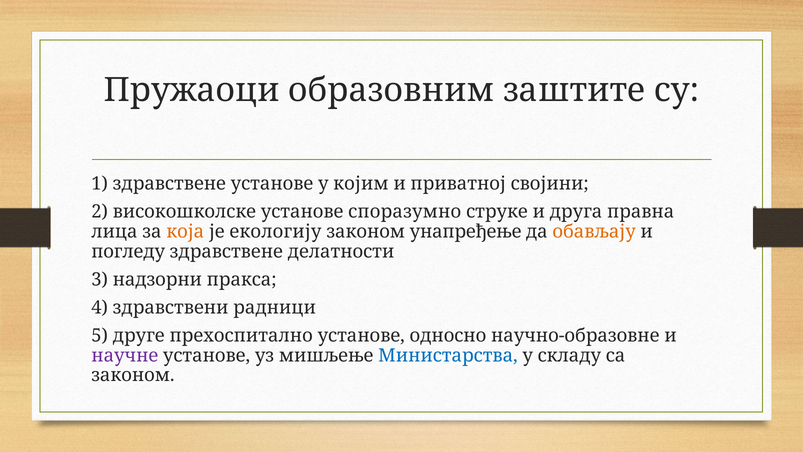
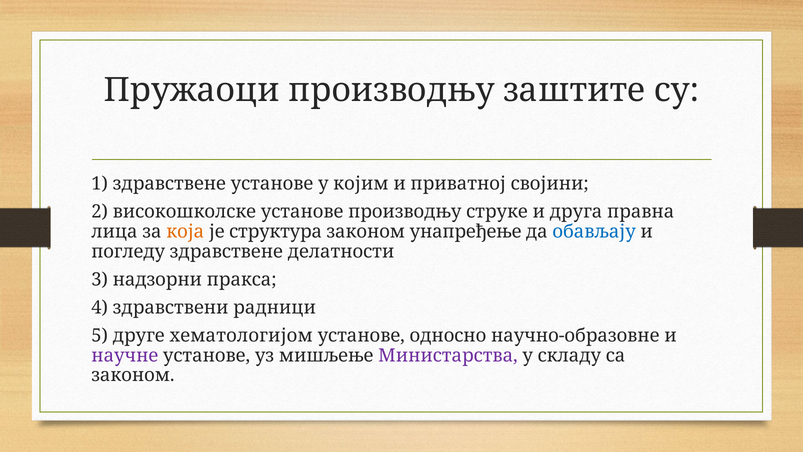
Пружаоци образовним: образовним -> производњу (392, 90)
установе споразумно: споразумно -> производњу (405, 212)
екологију: екологију -> структура (276, 232)
обављају colour: orange -> blue (594, 232)
прехоспитално: прехоспитално -> хематологијом (241, 335)
Министарства colour: blue -> purple (448, 355)
